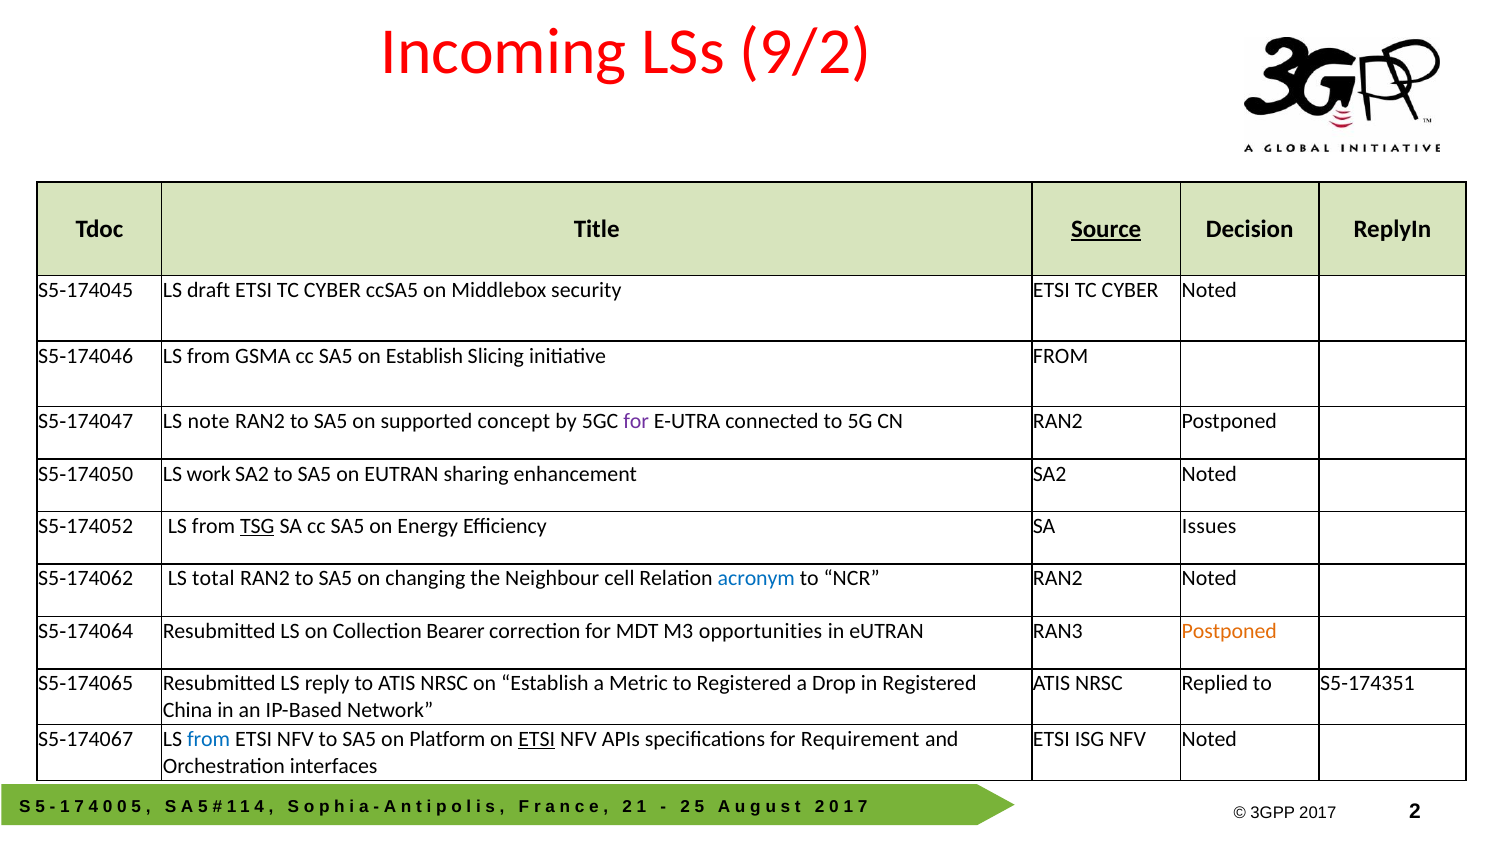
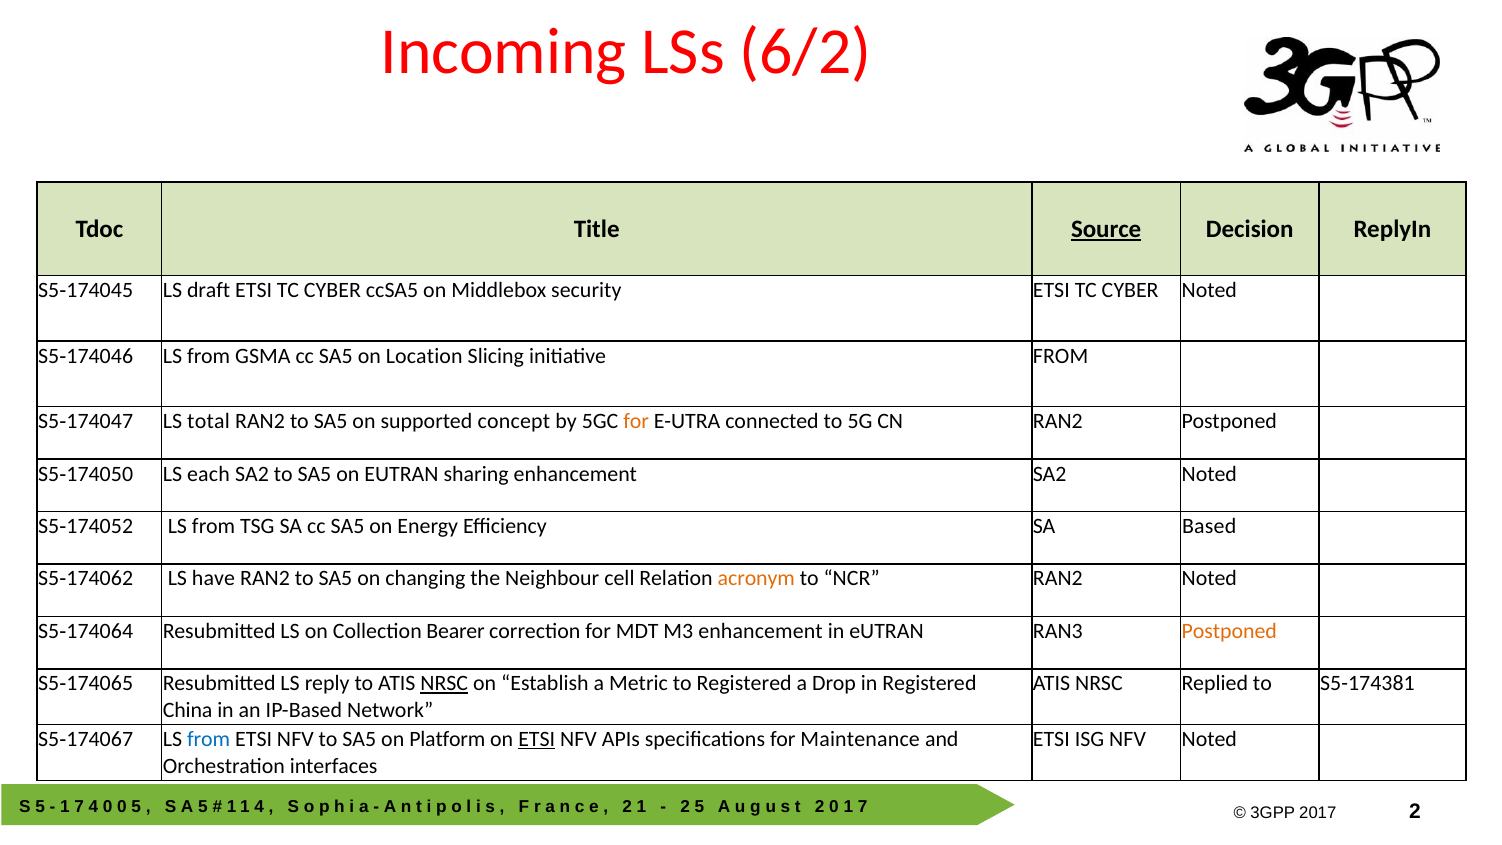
9/2: 9/2 -> 6/2 (806, 52)
SA5 on Establish: Establish -> Location (424, 356)
note: note -> total (209, 421)
for colour: purple -> orange (636, 421)
work: work -> each (209, 474)
TSG underline: present -> none (257, 526)
Issues: Issues -> Based (1209, 526)
total: total -> have (213, 579)
acronym colour: blue -> orange (756, 579)
M3 opportunities: opportunities -> enhancement (761, 631)
S5-174351: S5-174351 -> S5-174381 (1367, 684)
NRSC underline: none -> present (444, 684)
Requirement: Requirement -> Maintenance (860, 739)
